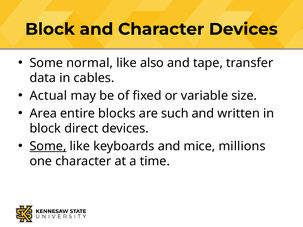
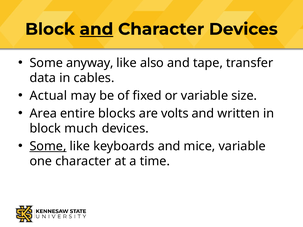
and underline: none -> present (96, 29)
normal: normal -> anyway (90, 63)
such: such -> volts (175, 114)
direct: direct -> much (81, 129)
mice millions: millions -> variable (242, 146)
